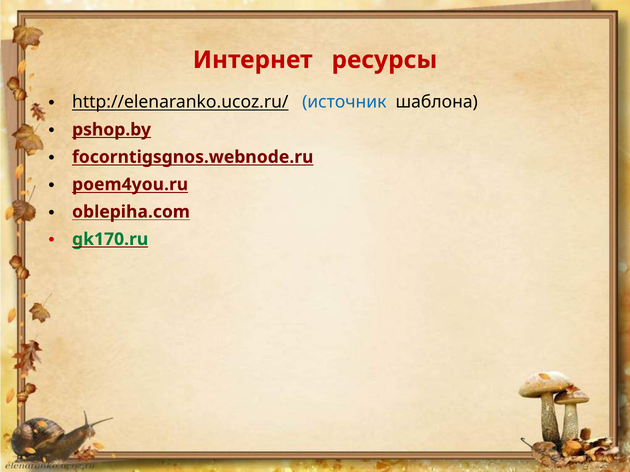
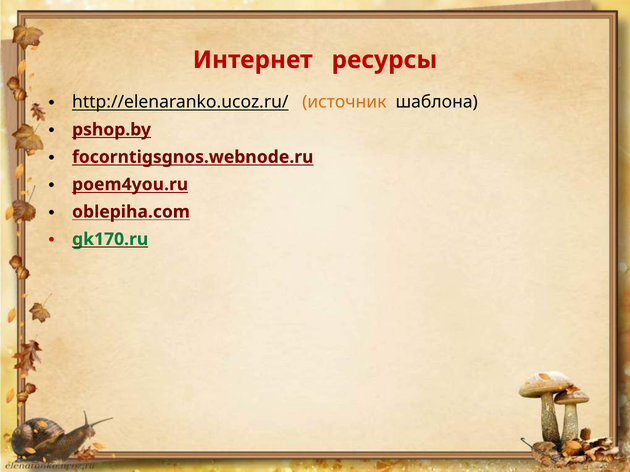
источник colour: blue -> orange (344, 102)
